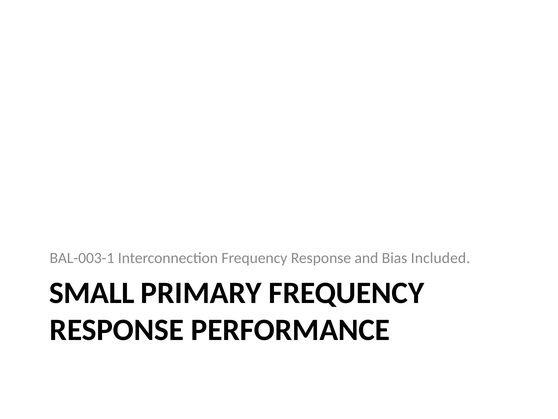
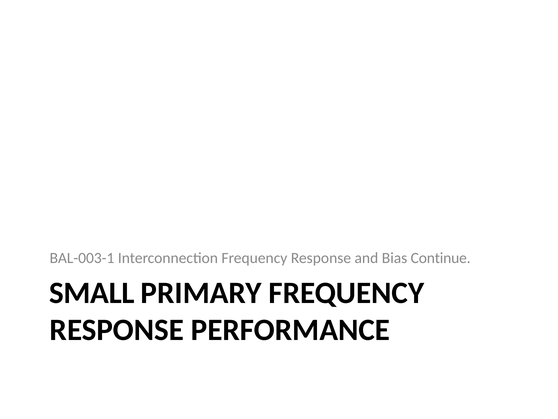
Included: Included -> Continue (441, 258)
